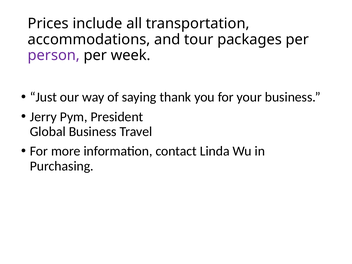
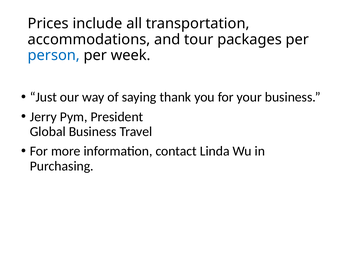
person colour: purple -> blue (54, 55)
